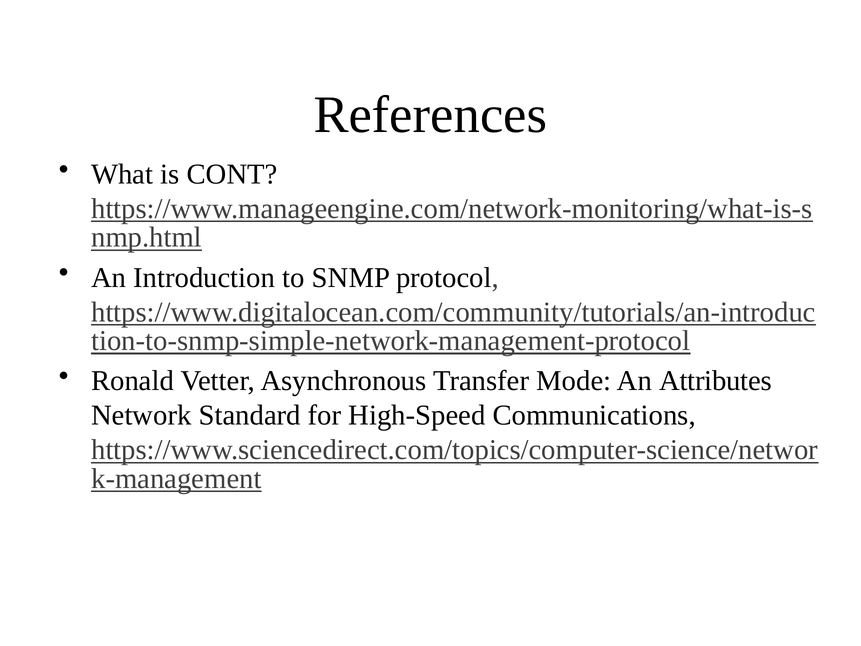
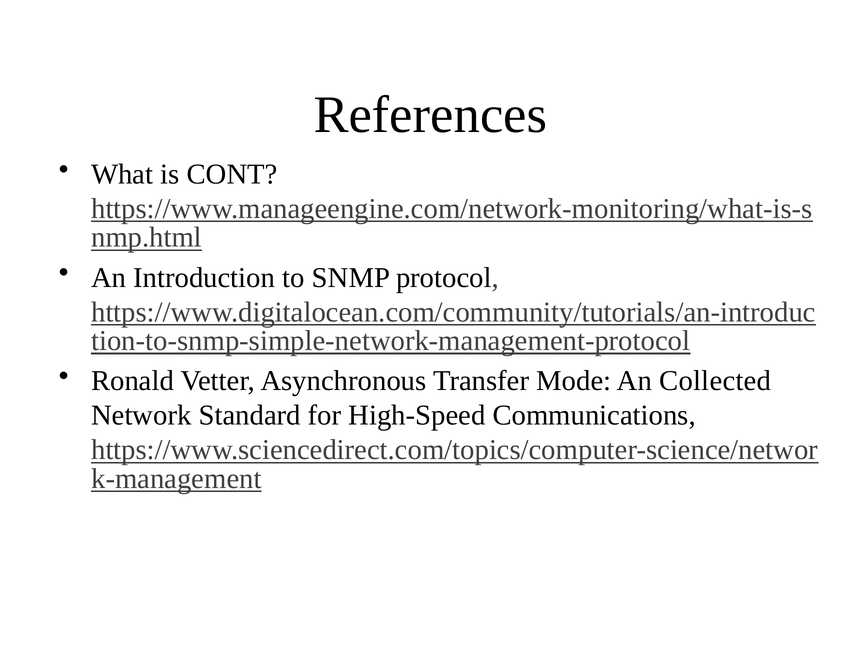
Attributes: Attributes -> Collected (715, 381)
